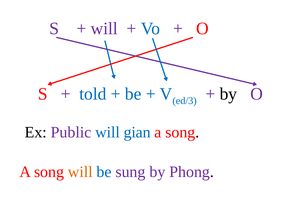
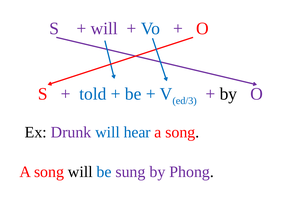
Public: Public -> Drunk (71, 132)
gian: gian -> hear (137, 132)
will colour: orange -> black (80, 172)
